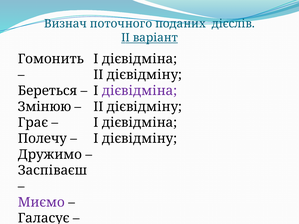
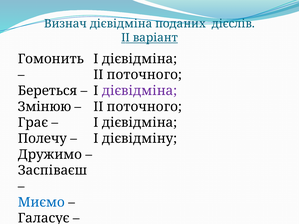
Визнач поточного: поточного -> дієвідміна (121, 24)
дієвідміну: дієвідміну -> поточного (144, 75)
дієвідміну: дієвідміну -> поточного (144, 107)
Миємо colour: purple -> blue (41, 202)
